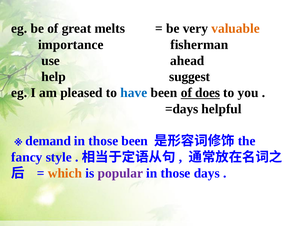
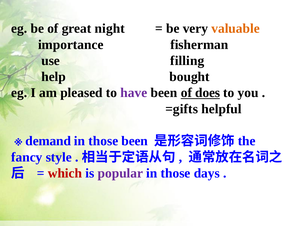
melts: melts -> night (110, 28)
ahead: ahead -> filling (187, 61)
suggest: suggest -> bought (190, 77)
have colour: blue -> purple (134, 93)
=days: =days -> =gifts (182, 109)
which colour: orange -> red (65, 173)
